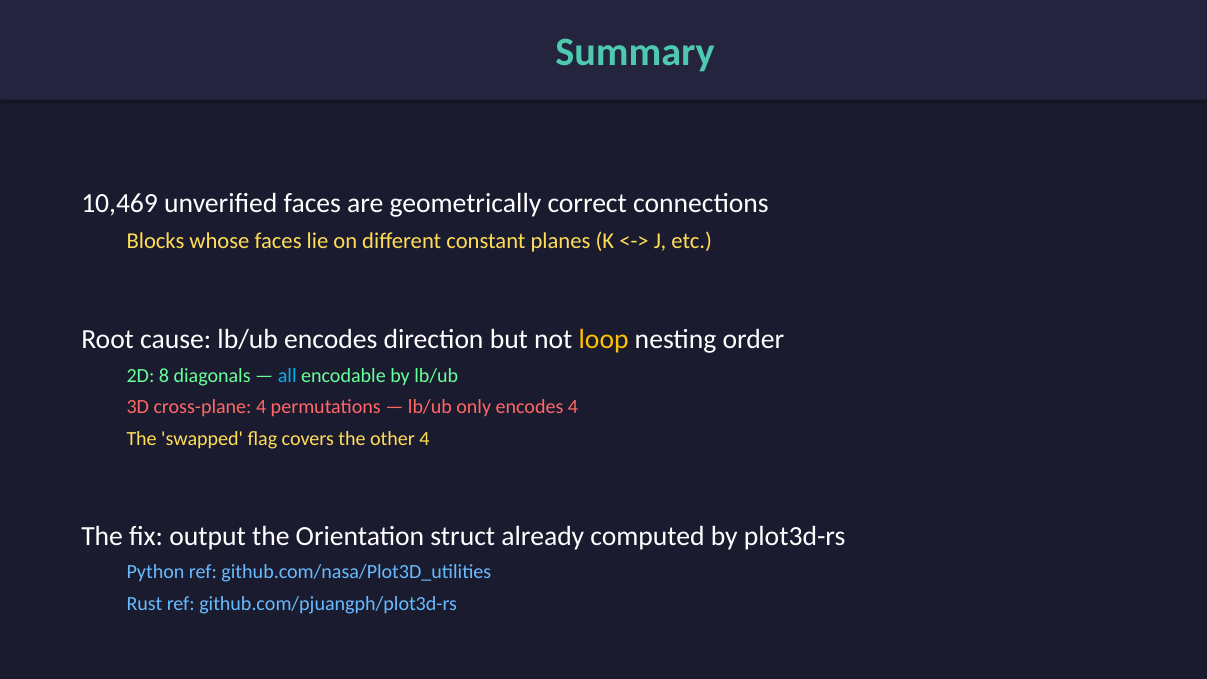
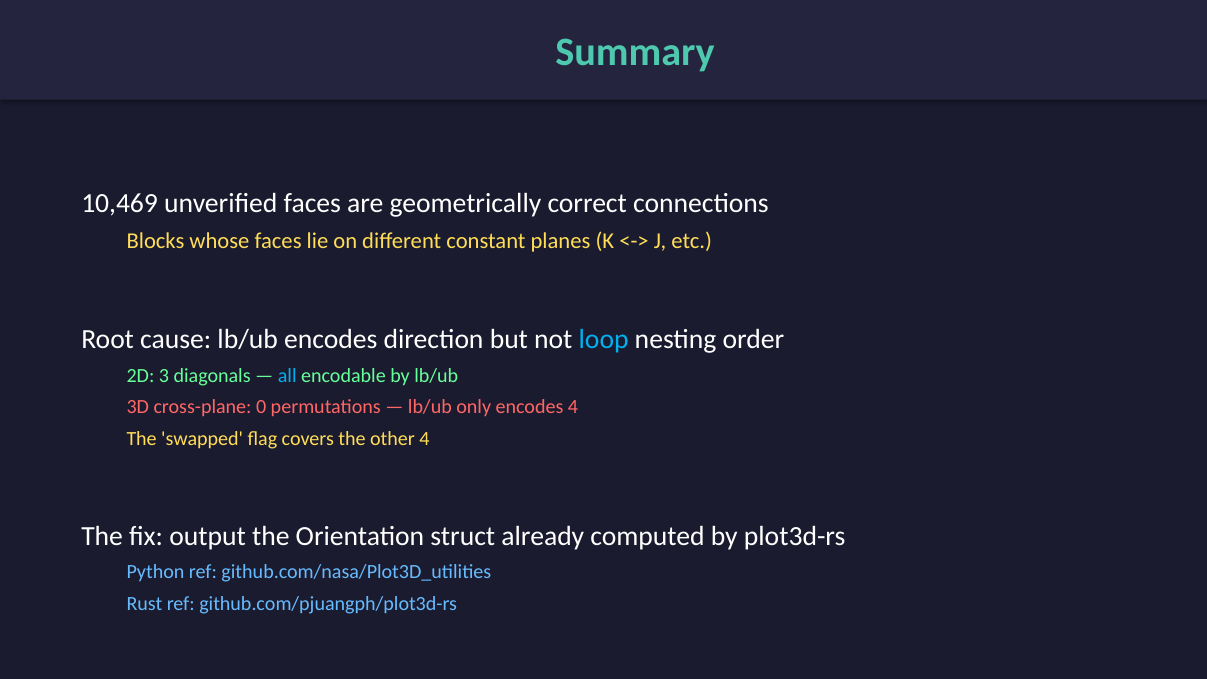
loop colour: yellow -> light blue (604, 340)
8: 8 -> 3 (164, 375)
cross-plane 4: 4 -> 0 (261, 407)
